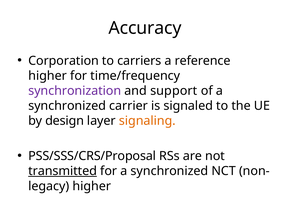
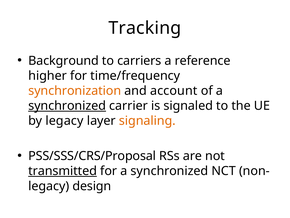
Accuracy: Accuracy -> Tracking (145, 28)
Corporation: Corporation -> Background (64, 61)
synchronization colour: purple -> orange (75, 91)
support: support -> account (174, 91)
synchronized underline: none -> present (67, 106)
by design: design -> legacy (64, 121)
higher: higher -> design (92, 186)
